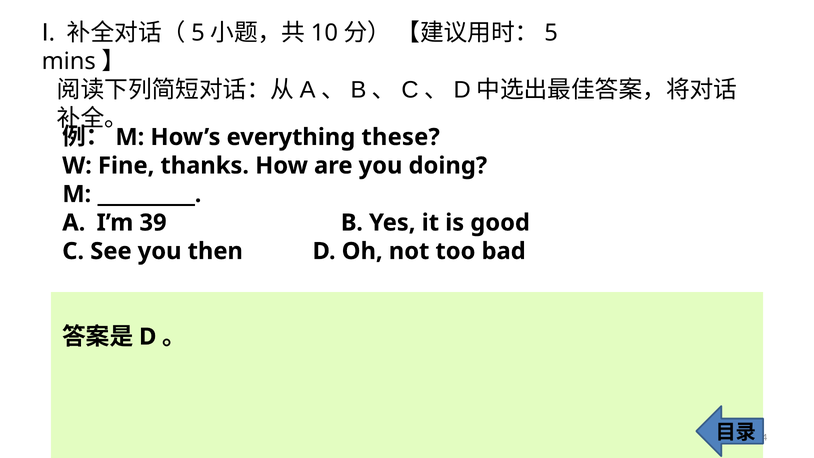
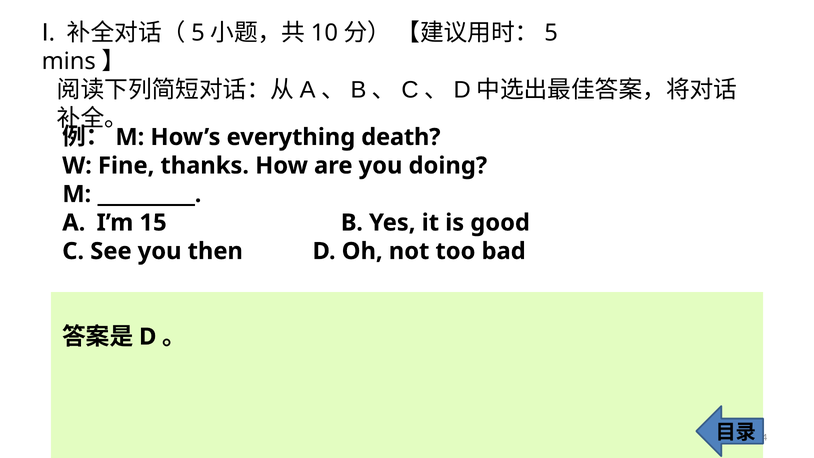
these: these -> death (401, 137)
39: 39 -> 15 (153, 223)
